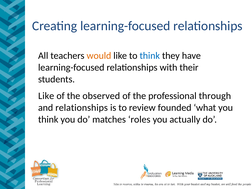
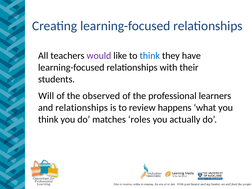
would colour: orange -> purple (99, 56)
Like: Like -> Will (46, 96)
through: through -> learners (215, 96)
founded: founded -> happens (175, 108)
